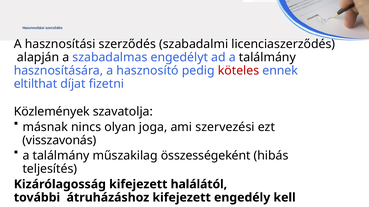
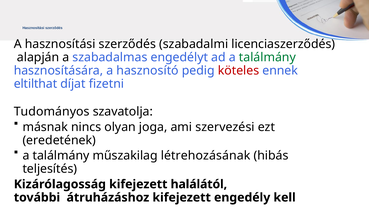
találmány colour: black -> green (267, 57)
Közlemények: Közlemények -> Tudományos (52, 112)
visszavonás: visszavonás -> eredetének (59, 141)
összességeként: összességeként -> létrehozásának (206, 156)
